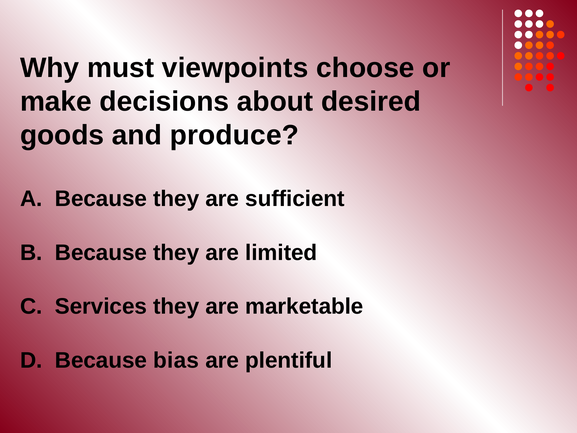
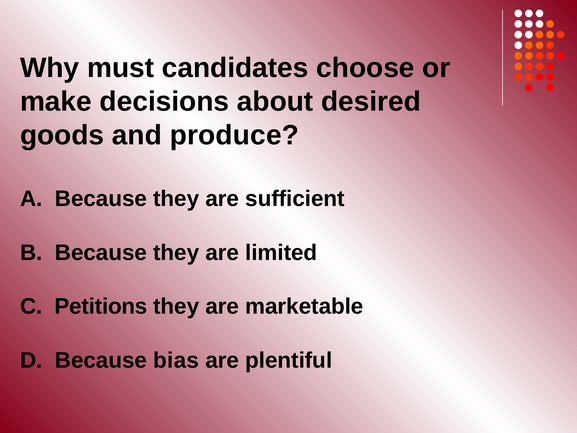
viewpoints: viewpoints -> candidates (235, 68)
Services: Services -> Petitions (101, 306)
